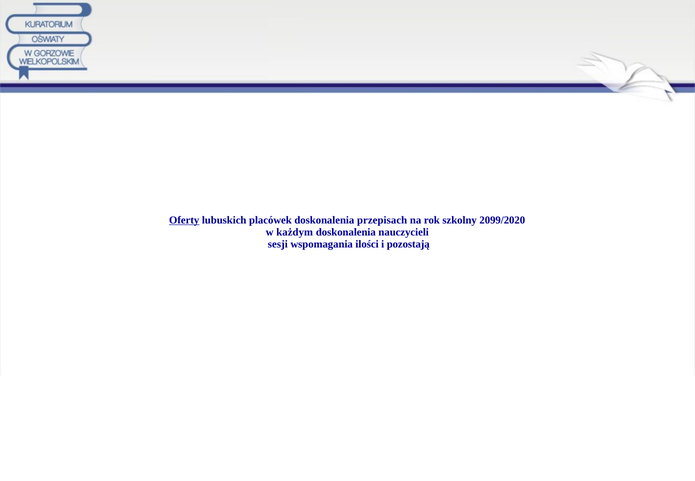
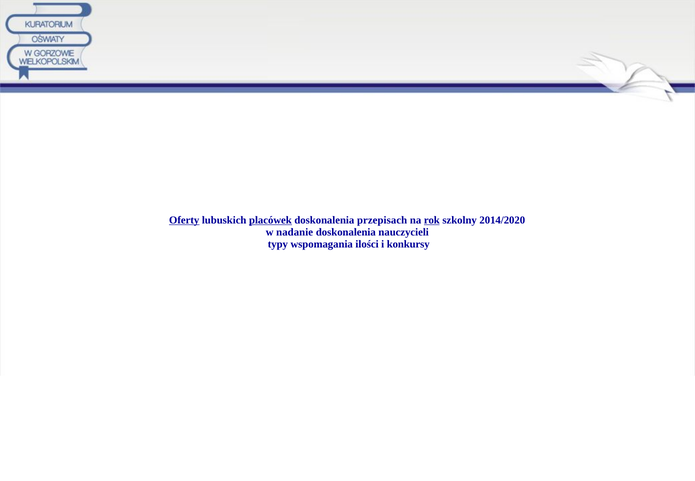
placówek underline: none -> present (270, 220)
rok underline: none -> present (432, 220)
2099/2020: 2099/2020 -> 2014/2020 (502, 220)
każdym: każdym -> nadanie (295, 232)
sesji: sesji -> typy (278, 244)
pozostają: pozostają -> konkursy (408, 244)
